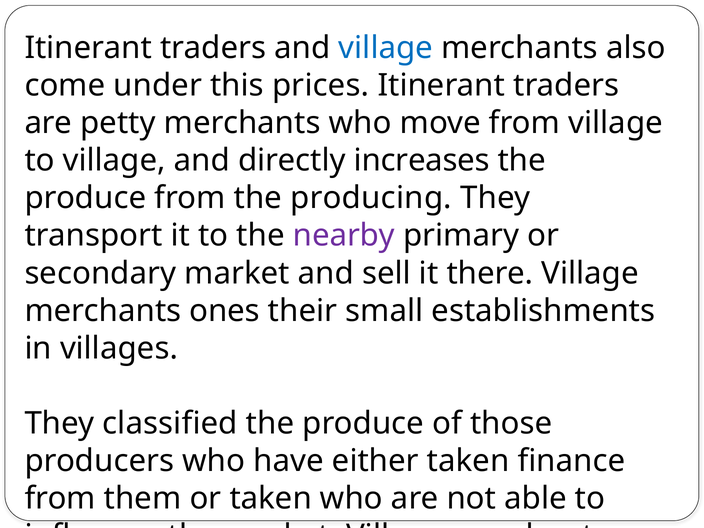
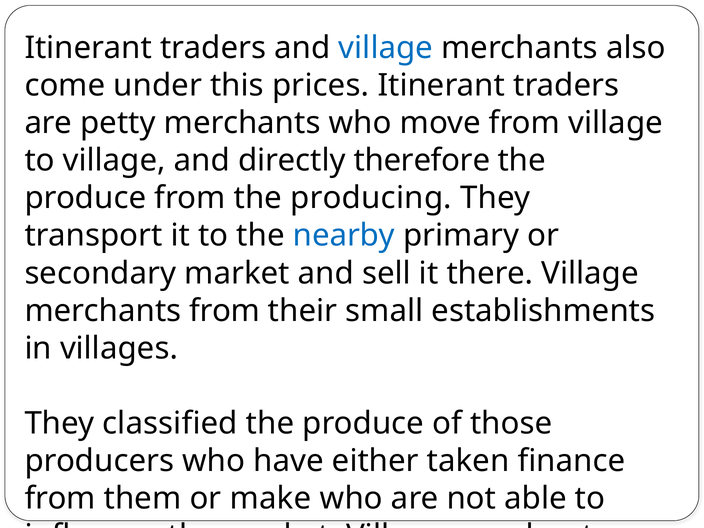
increases: increases -> therefore (422, 161)
nearby colour: purple -> blue (344, 236)
merchants ones: ones -> from (225, 311)
or taken: taken -> make (271, 499)
